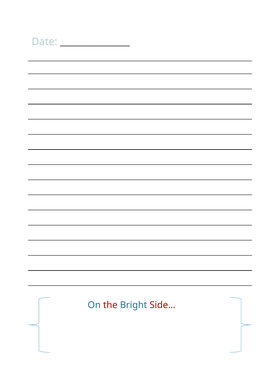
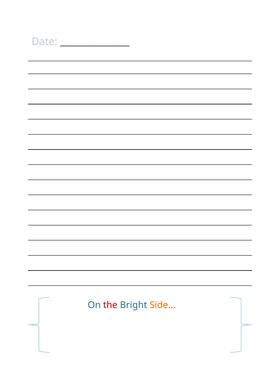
Side… colour: red -> orange (163, 305)
